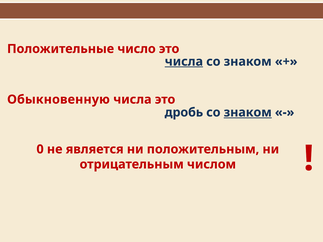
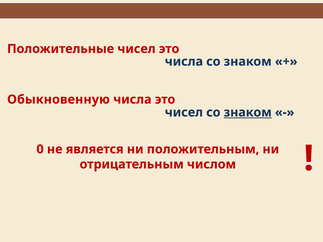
Положительные число: число -> чисел (136, 49)
числа underline: present -> none (184, 62)
дробь: дробь -> чисел (184, 112)
